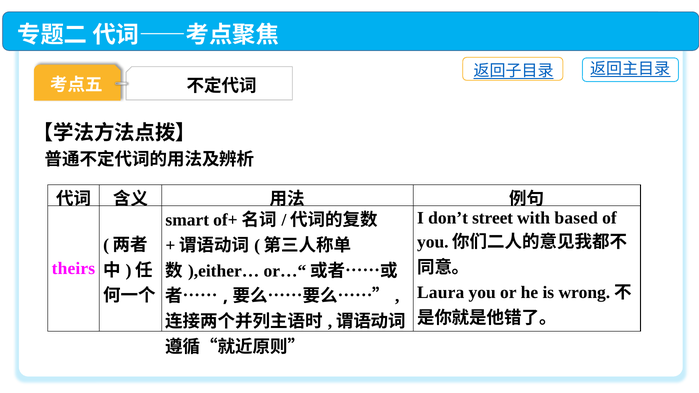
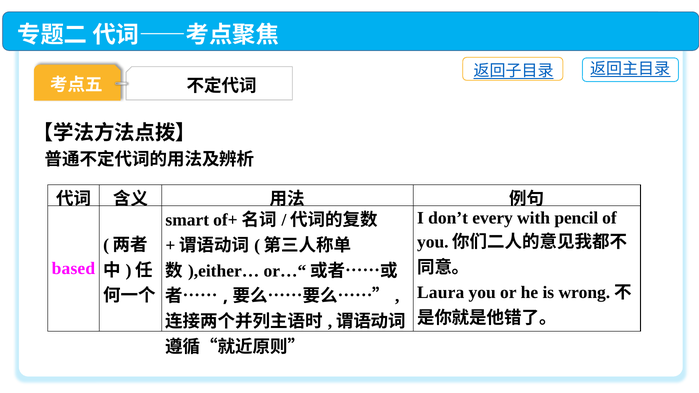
street: street -> every (493, 218)
based: based -> pencil (576, 218)
theirs: theirs -> based (73, 269)
